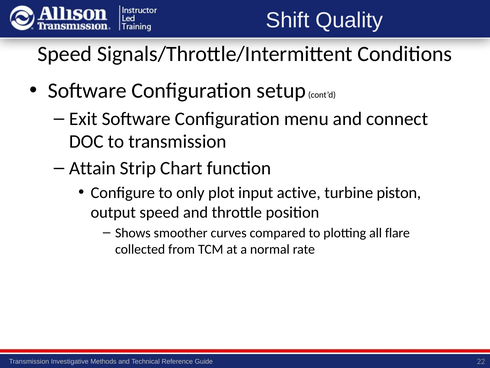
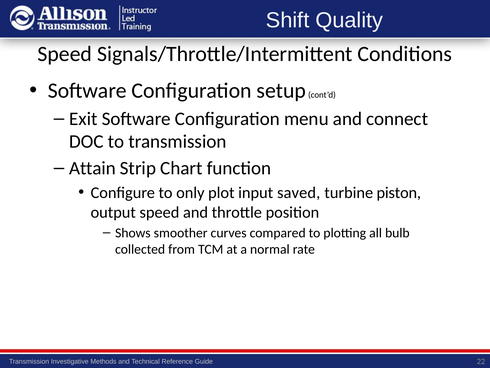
active: active -> saved (299, 192)
flare: flare -> bulb (397, 233)
